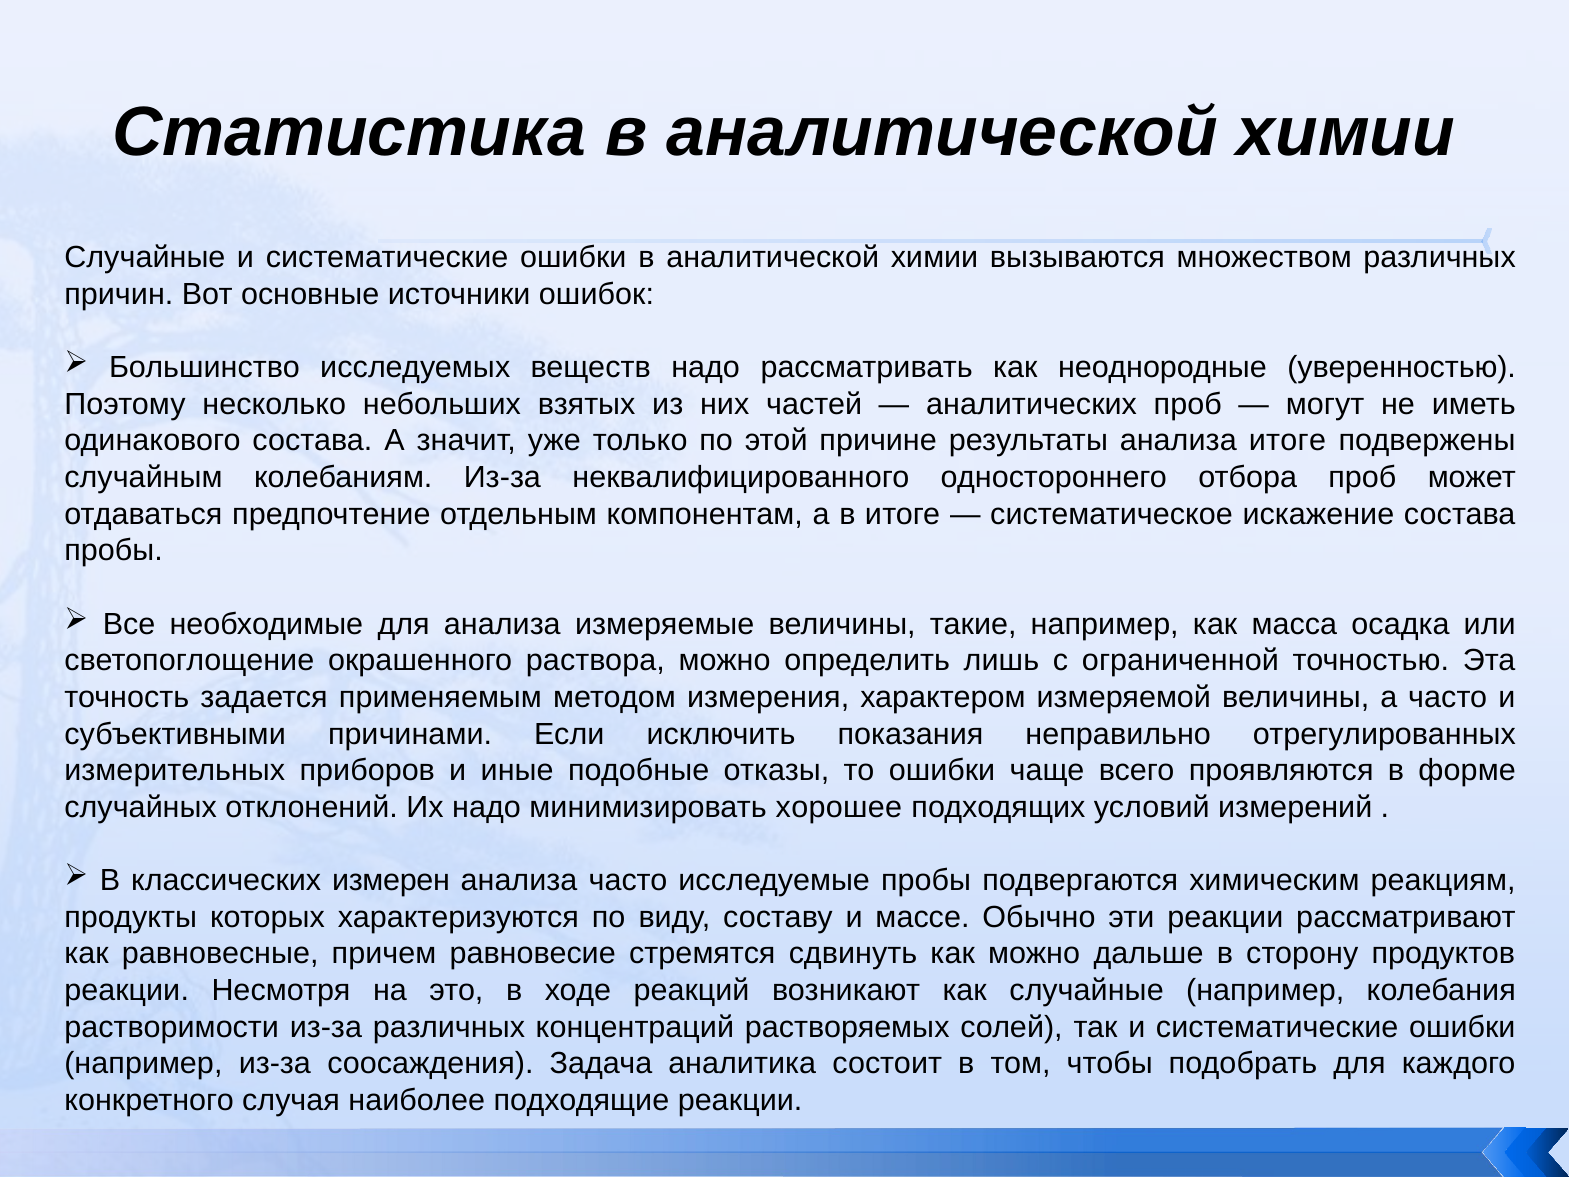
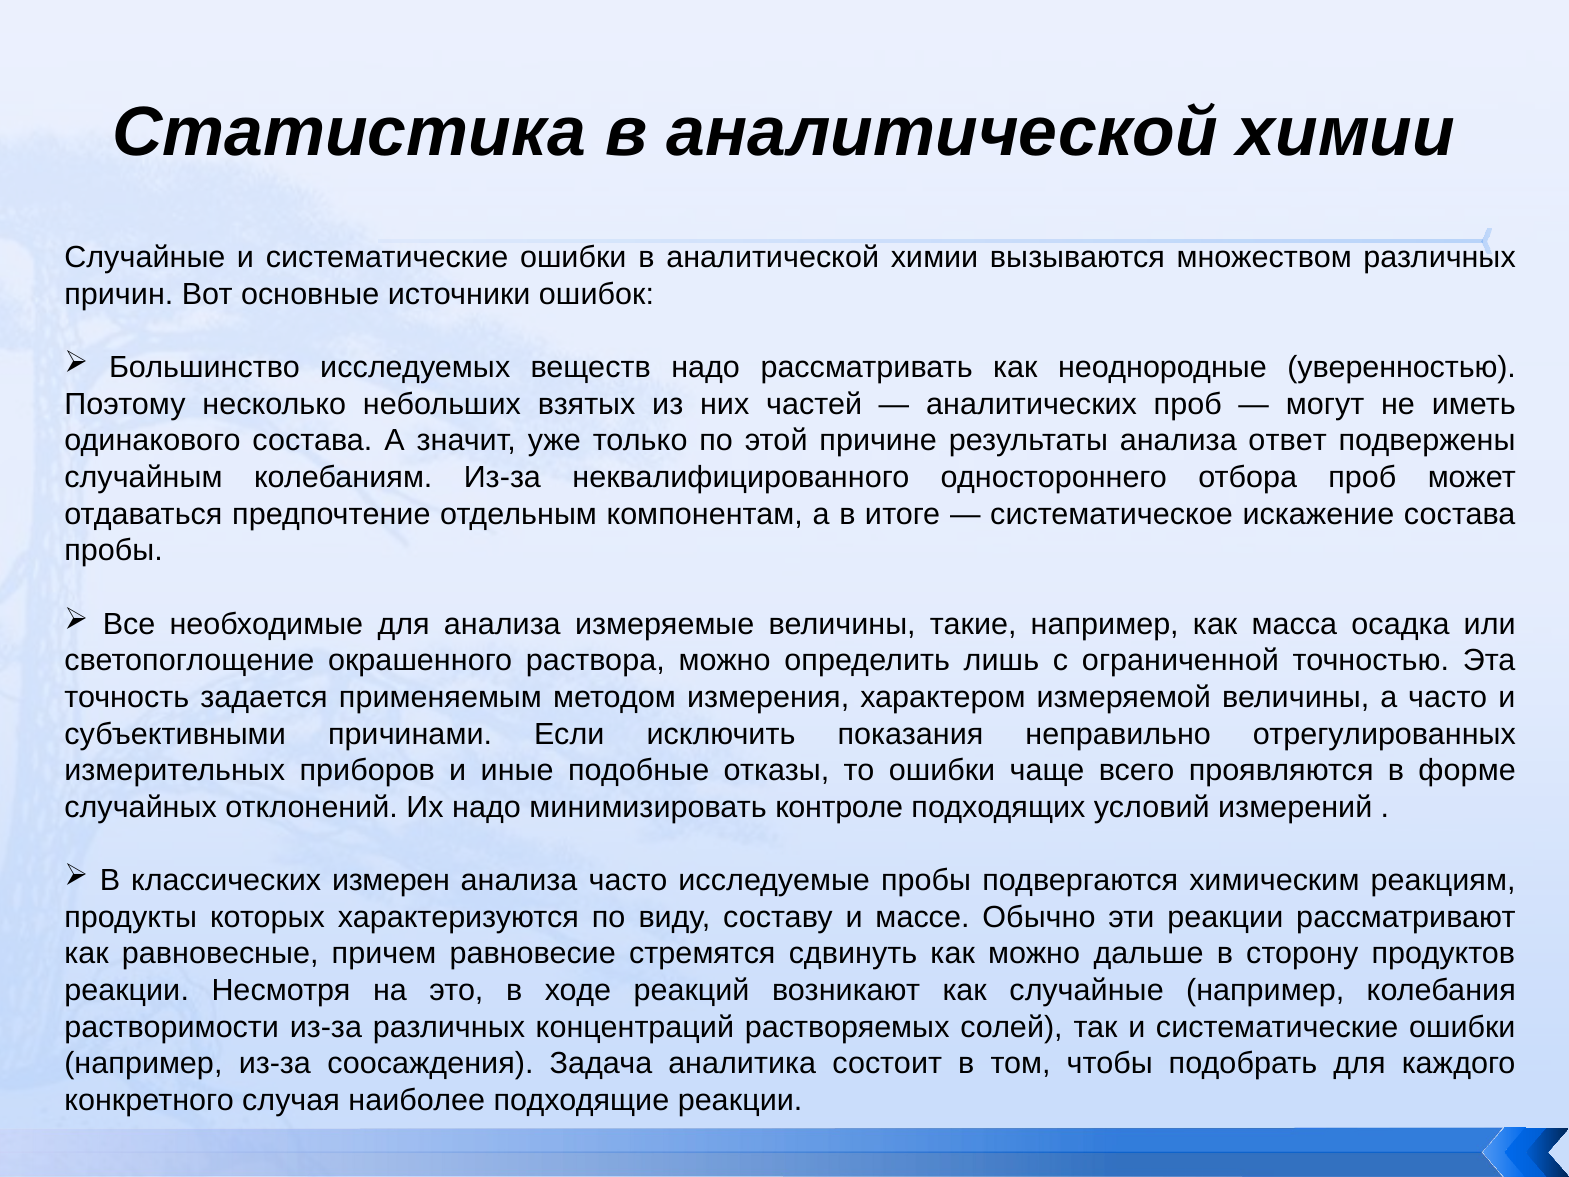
анализа итоге: итоге -> ответ (1288, 441)
хорошее: хорошее -> контроле (839, 807)
